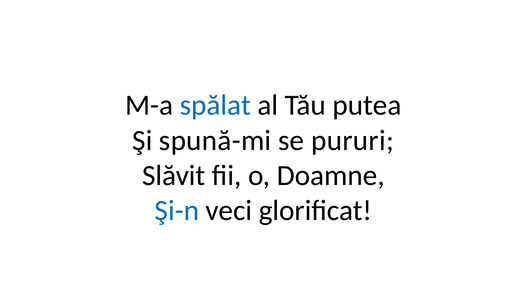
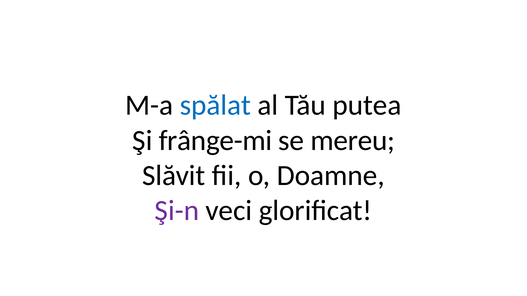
spună-mi: spună-mi -> frânge-mi (215, 141)
pururi: pururi -> mereu (353, 141)
Şi-n colour: blue -> purple (177, 211)
